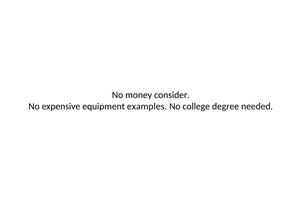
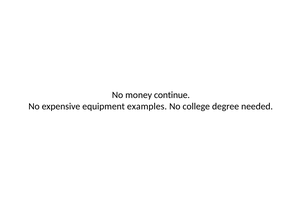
consider: consider -> continue (172, 95)
